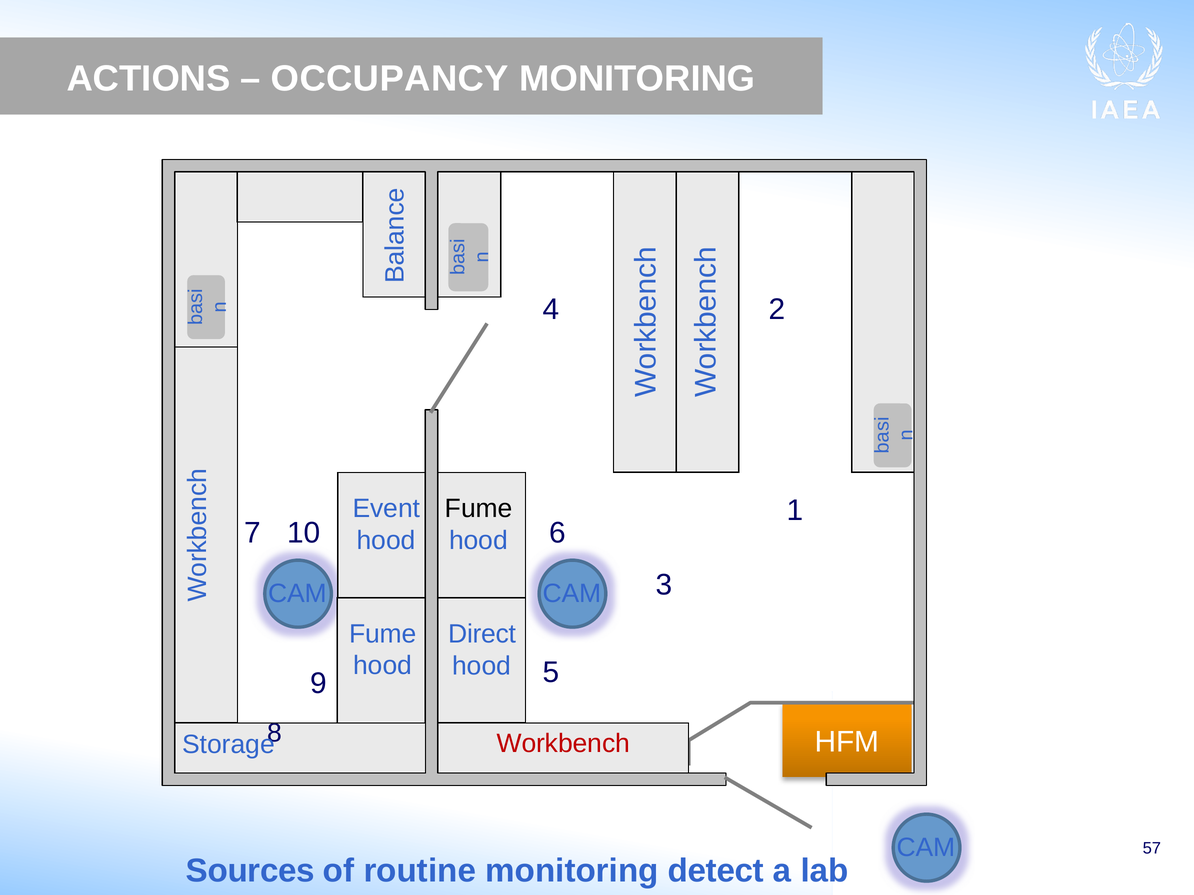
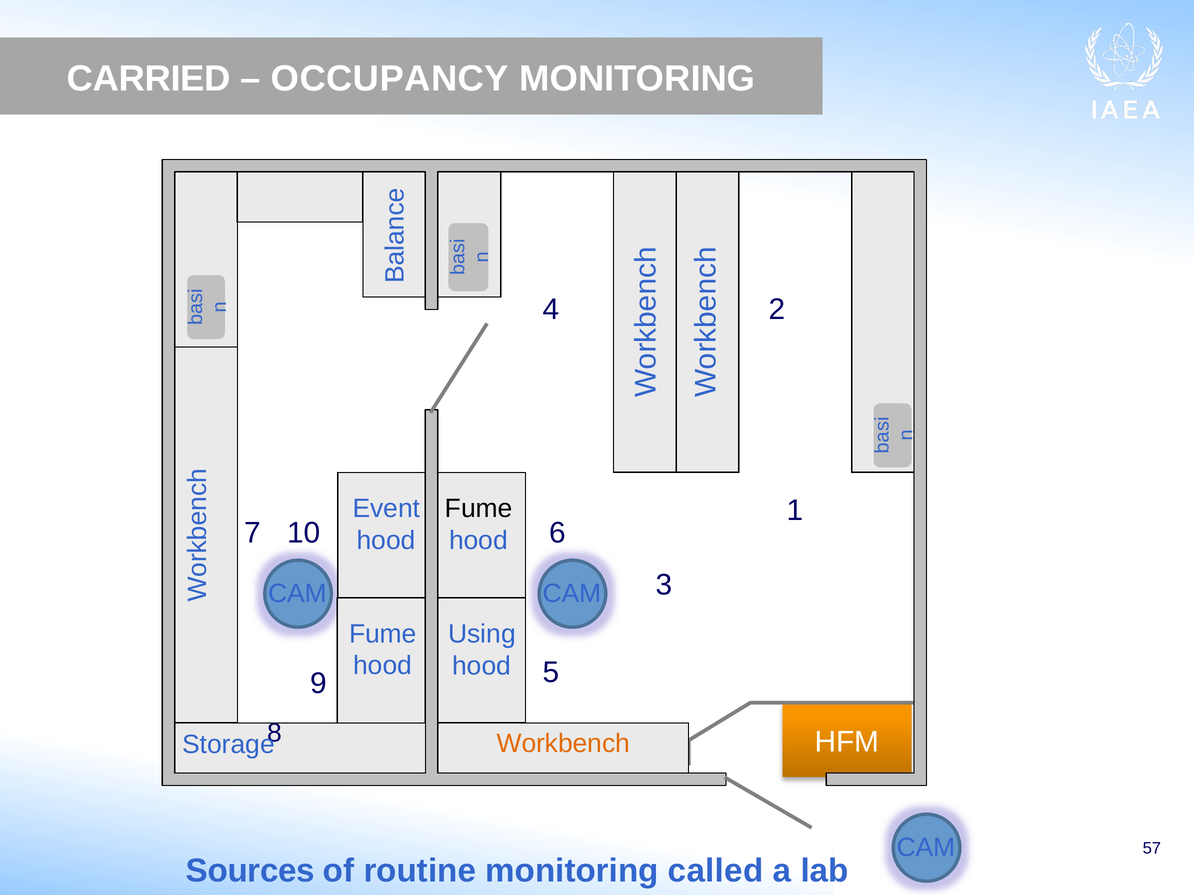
ACTIONS: ACTIONS -> CARRIED (149, 79)
Direct: Direct -> Using (482, 635)
Workbench colour: red -> orange (563, 744)
detect: detect -> called (716, 871)
